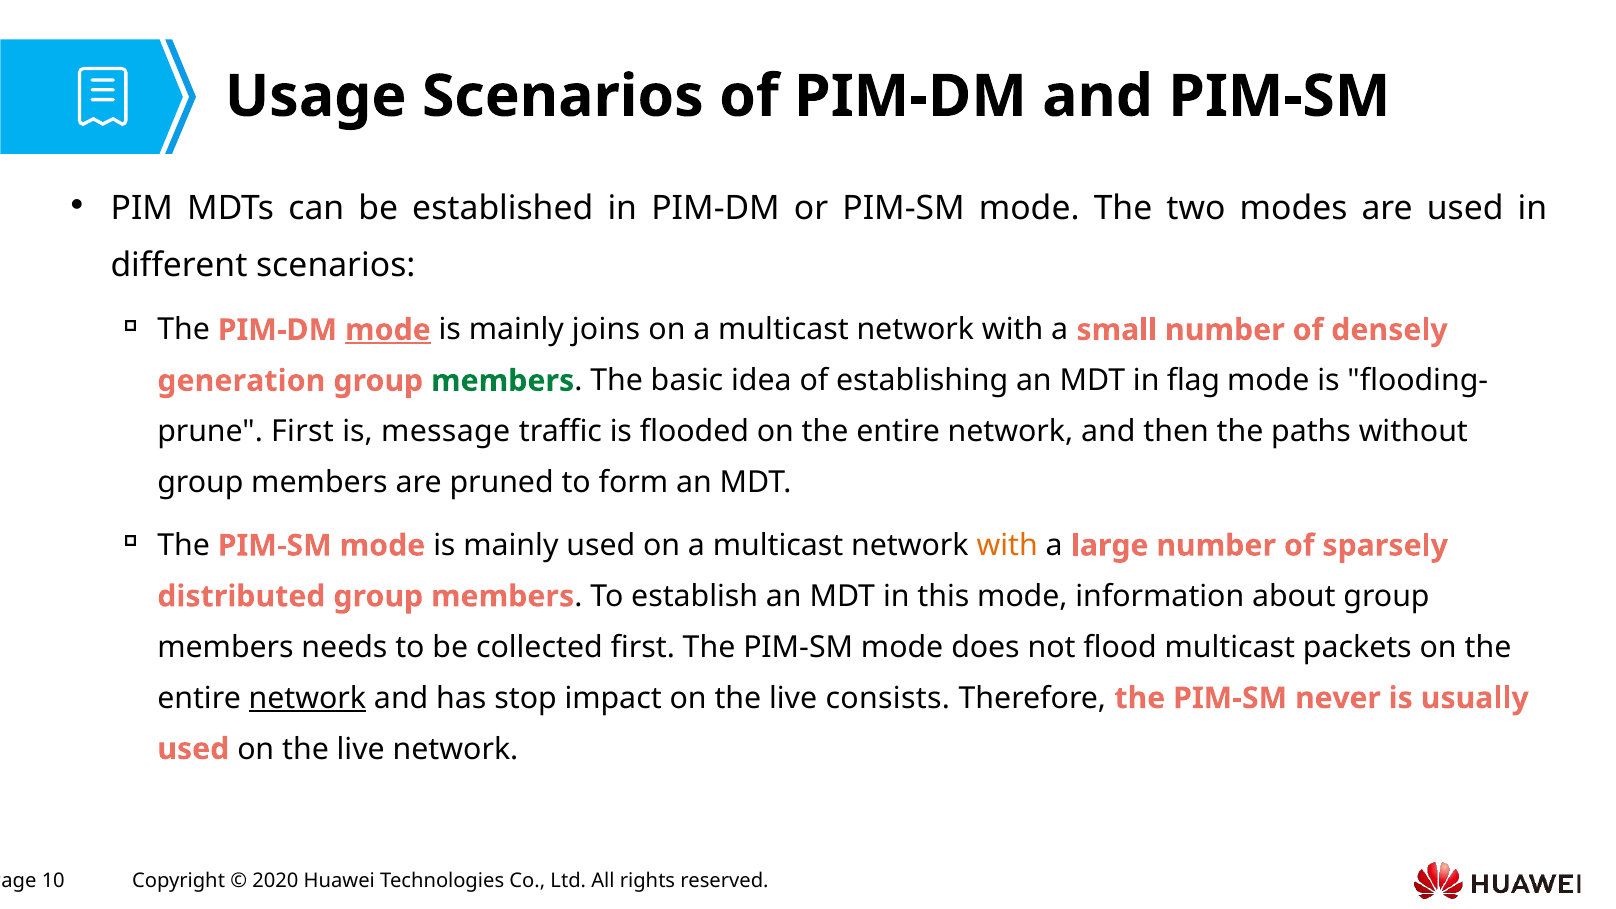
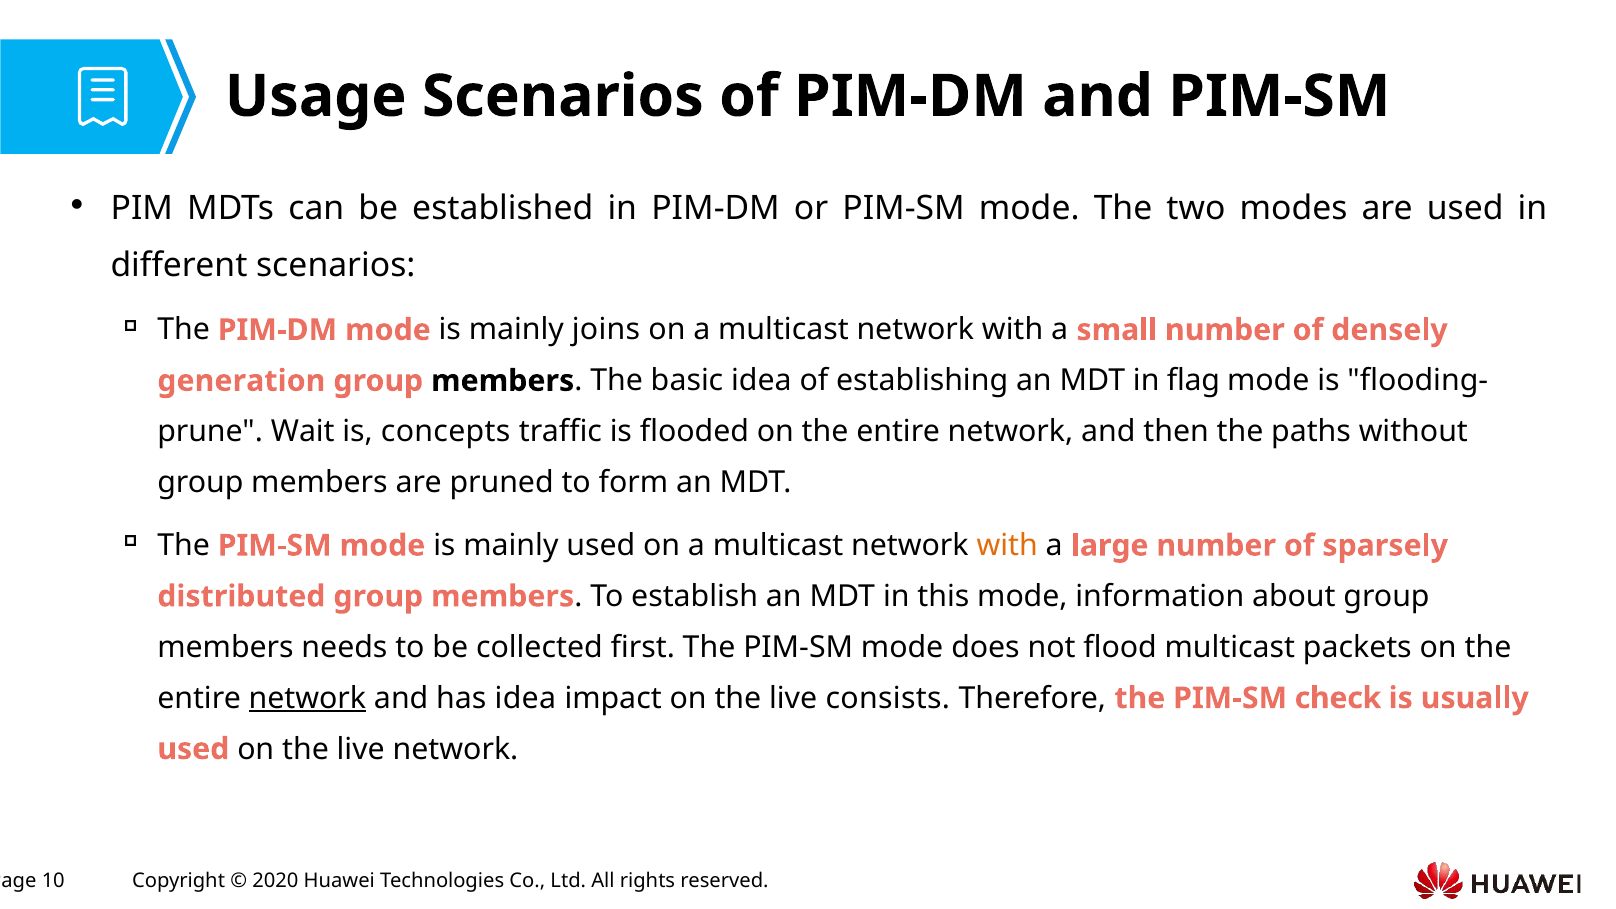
mode underline: present -> none (388, 330)
members colour: green -> black (503, 381)
First: First -> Wait (303, 432)
message: message -> concepts (446, 432)
has stop: stop -> idea (525, 698)
never: never -> check (1338, 698)
